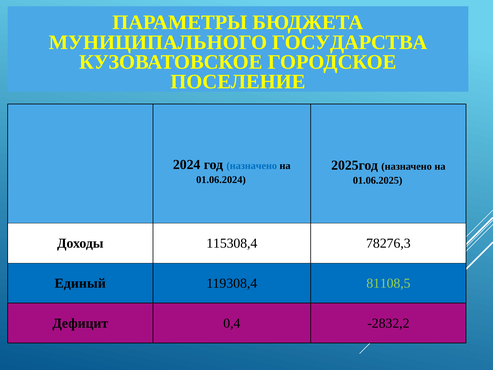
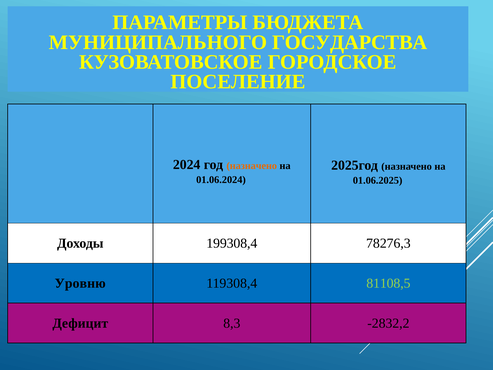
назначено colour: blue -> orange (252, 166)
115308,4: 115308,4 -> 199308,4 (232, 243)
Единый: Единый -> Уровню (80, 283)
0,4: 0,4 -> 8,3 (232, 323)
